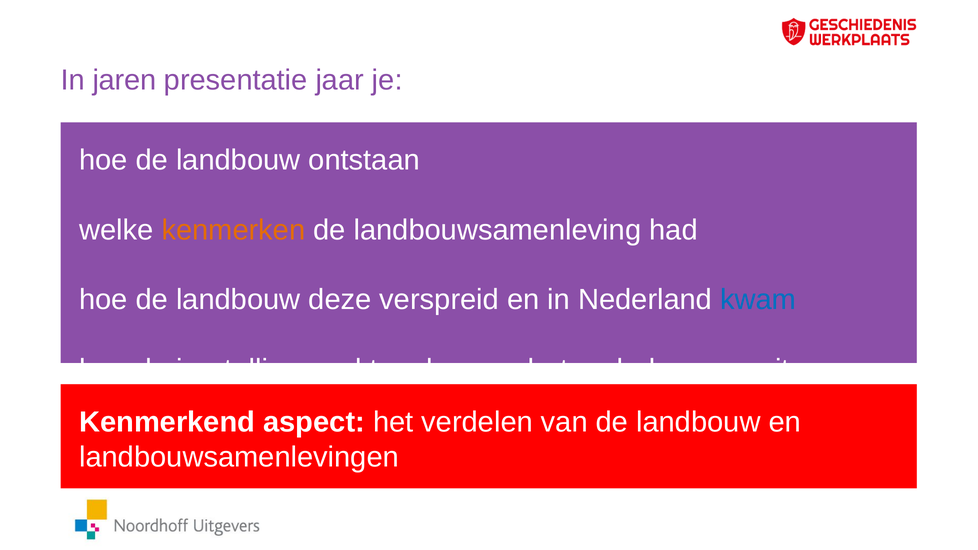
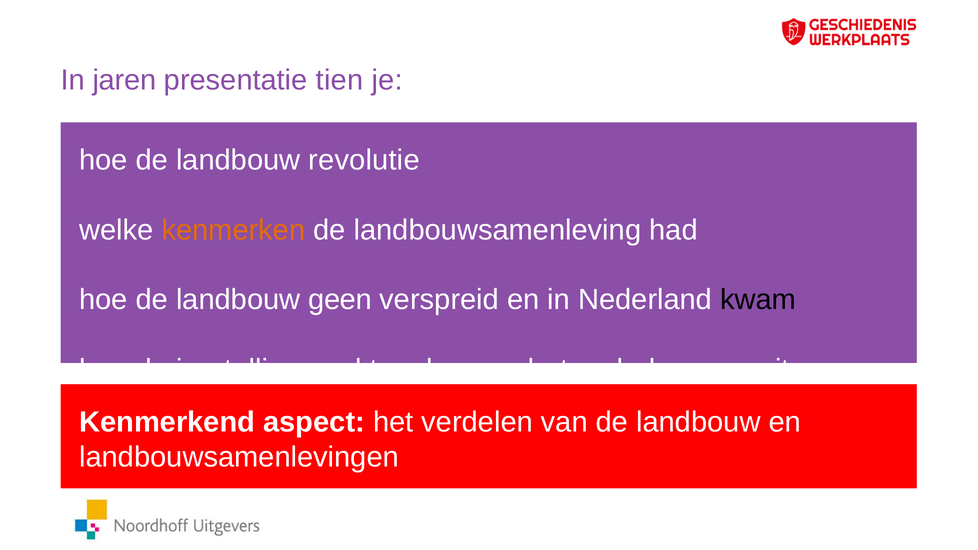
jaar: jaar -> tien (340, 80)
ontstaan: ontstaan -> revolutie (364, 160)
deze: deze -> geen (340, 300)
kwam colour: blue -> black (758, 300)
